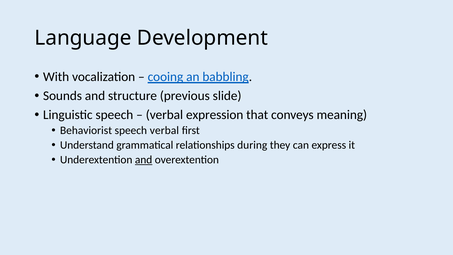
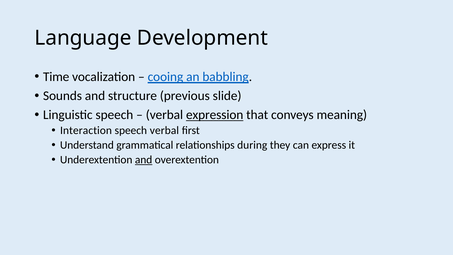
With: With -> Time (56, 77)
expression underline: none -> present (215, 115)
Behaviorist: Behaviorist -> Interaction (86, 130)
